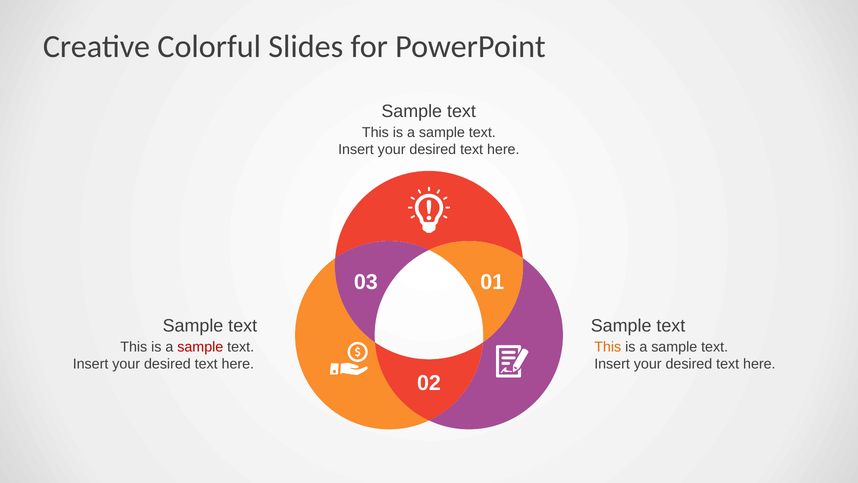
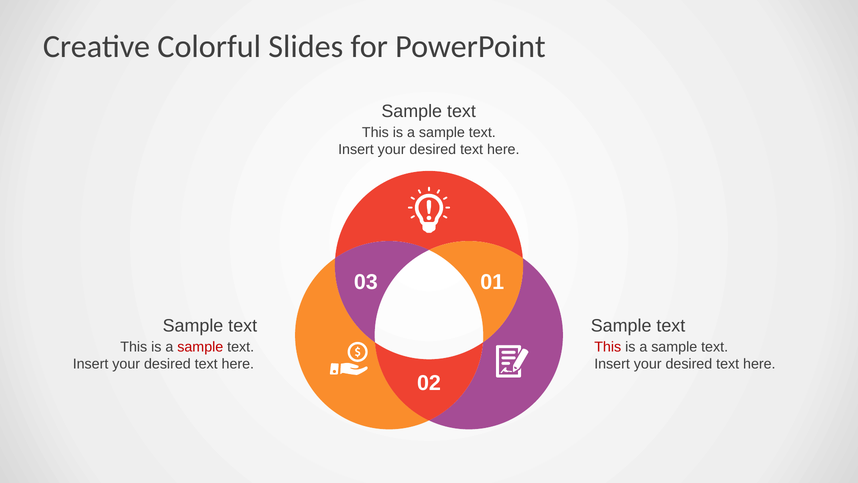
This colour: orange -> red (608, 347)
